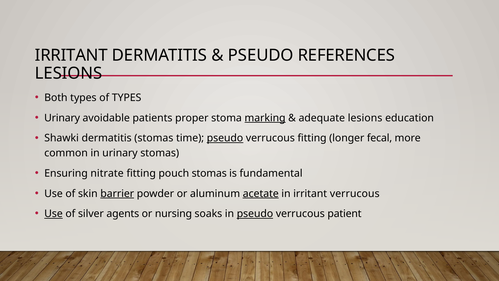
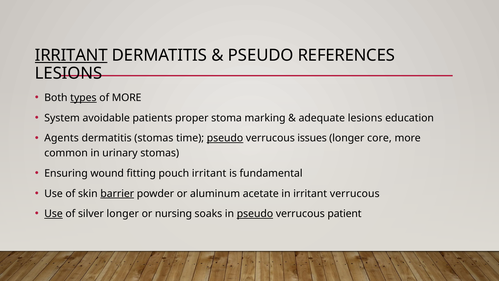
IRRITANT underline: none -> present (71, 55)
types underline: none -> present (83, 98)
of TYPES: TYPES -> MORE (127, 98)
Urinary: Urinary -> System (62, 118)
marking underline: present -> none (265, 118)
Shawki: Shawki -> Agents (62, 138)
verrucous fitting: fitting -> issues (312, 138)
fecal: fecal -> core (379, 138)
nitrate: nitrate -> wound (107, 173)
pouch stomas: stomas -> irritant (209, 173)
acetate underline: present -> none (261, 193)
silver agents: agents -> longer (123, 214)
